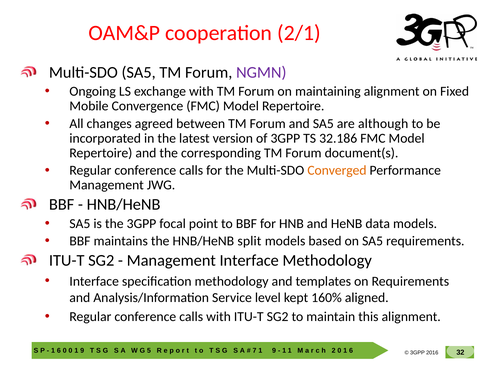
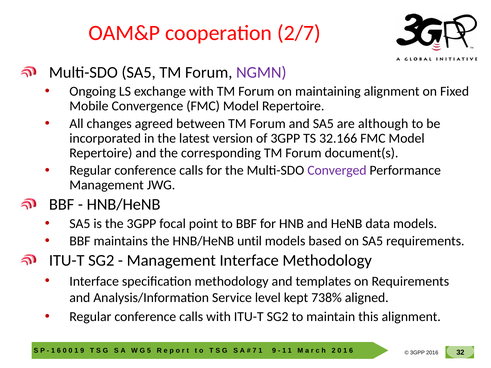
2/1: 2/1 -> 2/7 (299, 33)
32.186: 32.186 -> 32.166 (338, 138)
Converged colour: orange -> purple (337, 171)
split: split -> until (250, 241)
160%: 160% -> 738% (327, 298)
